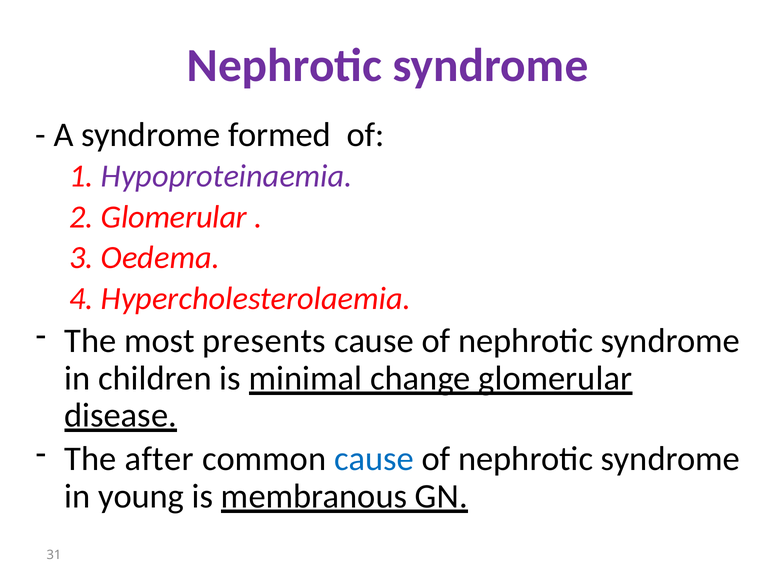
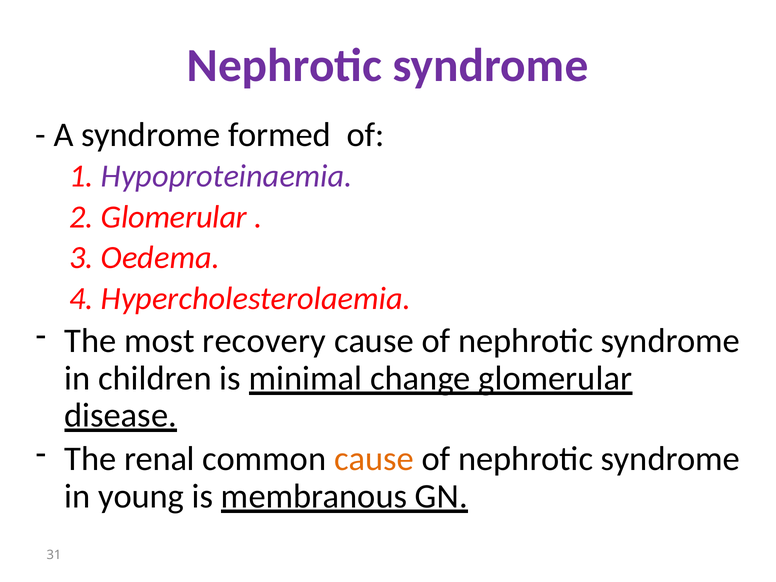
presents: presents -> recovery (264, 341)
after: after -> renal (160, 459)
cause colour: blue -> orange (374, 459)
